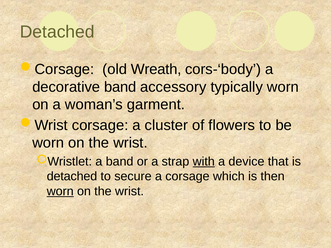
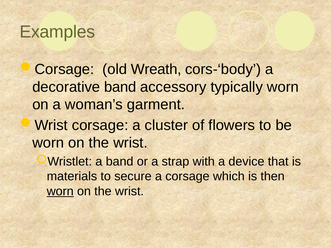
Detached: Detached -> Examples (57, 32)
with underline: present -> none (204, 162)
detached: detached -> materials (72, 177)
